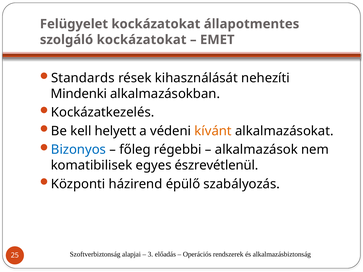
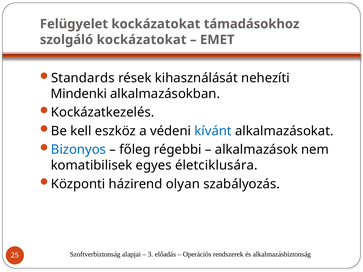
állapotmentes: állapotmentes -> támadásokhoz (252, 24)
helyett: helyett -> eszköz (115, 131)
kívánt colour: orange -> blue (213, 131)
észrevétlenül: észrevétlenül -> életciklusára (216, 165)
épülő: épülő -> olyan (183, 184)
